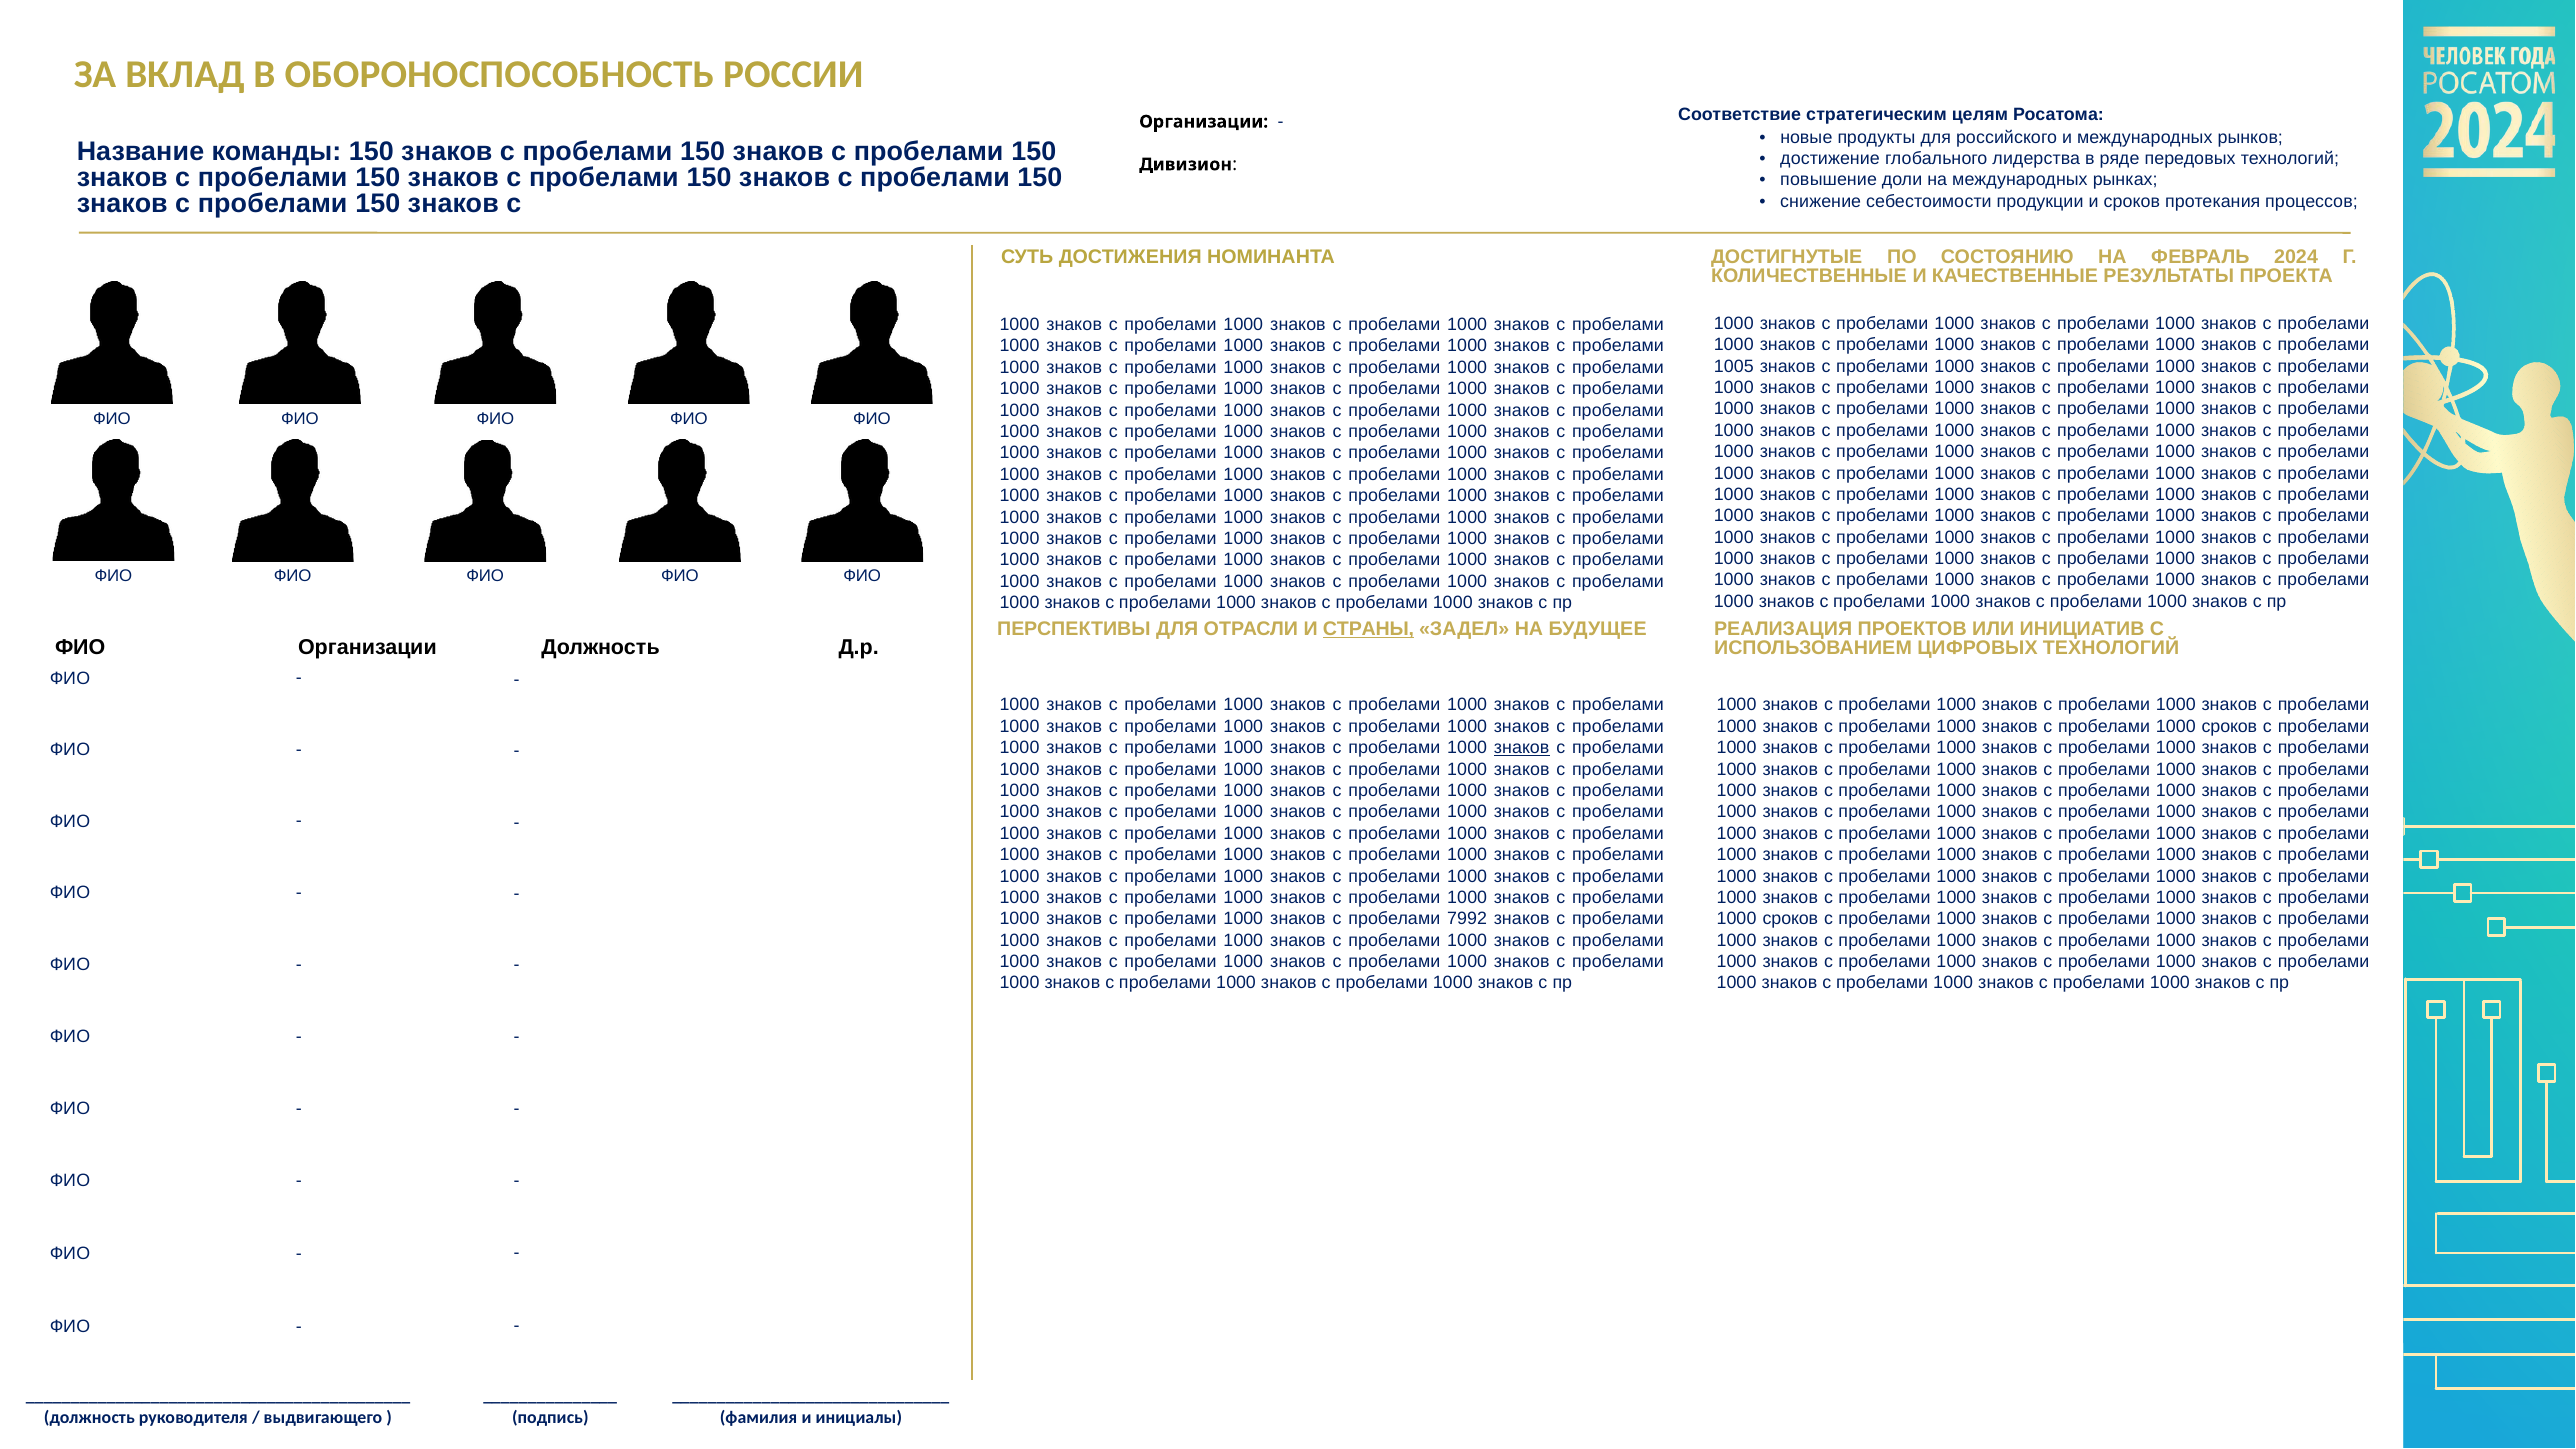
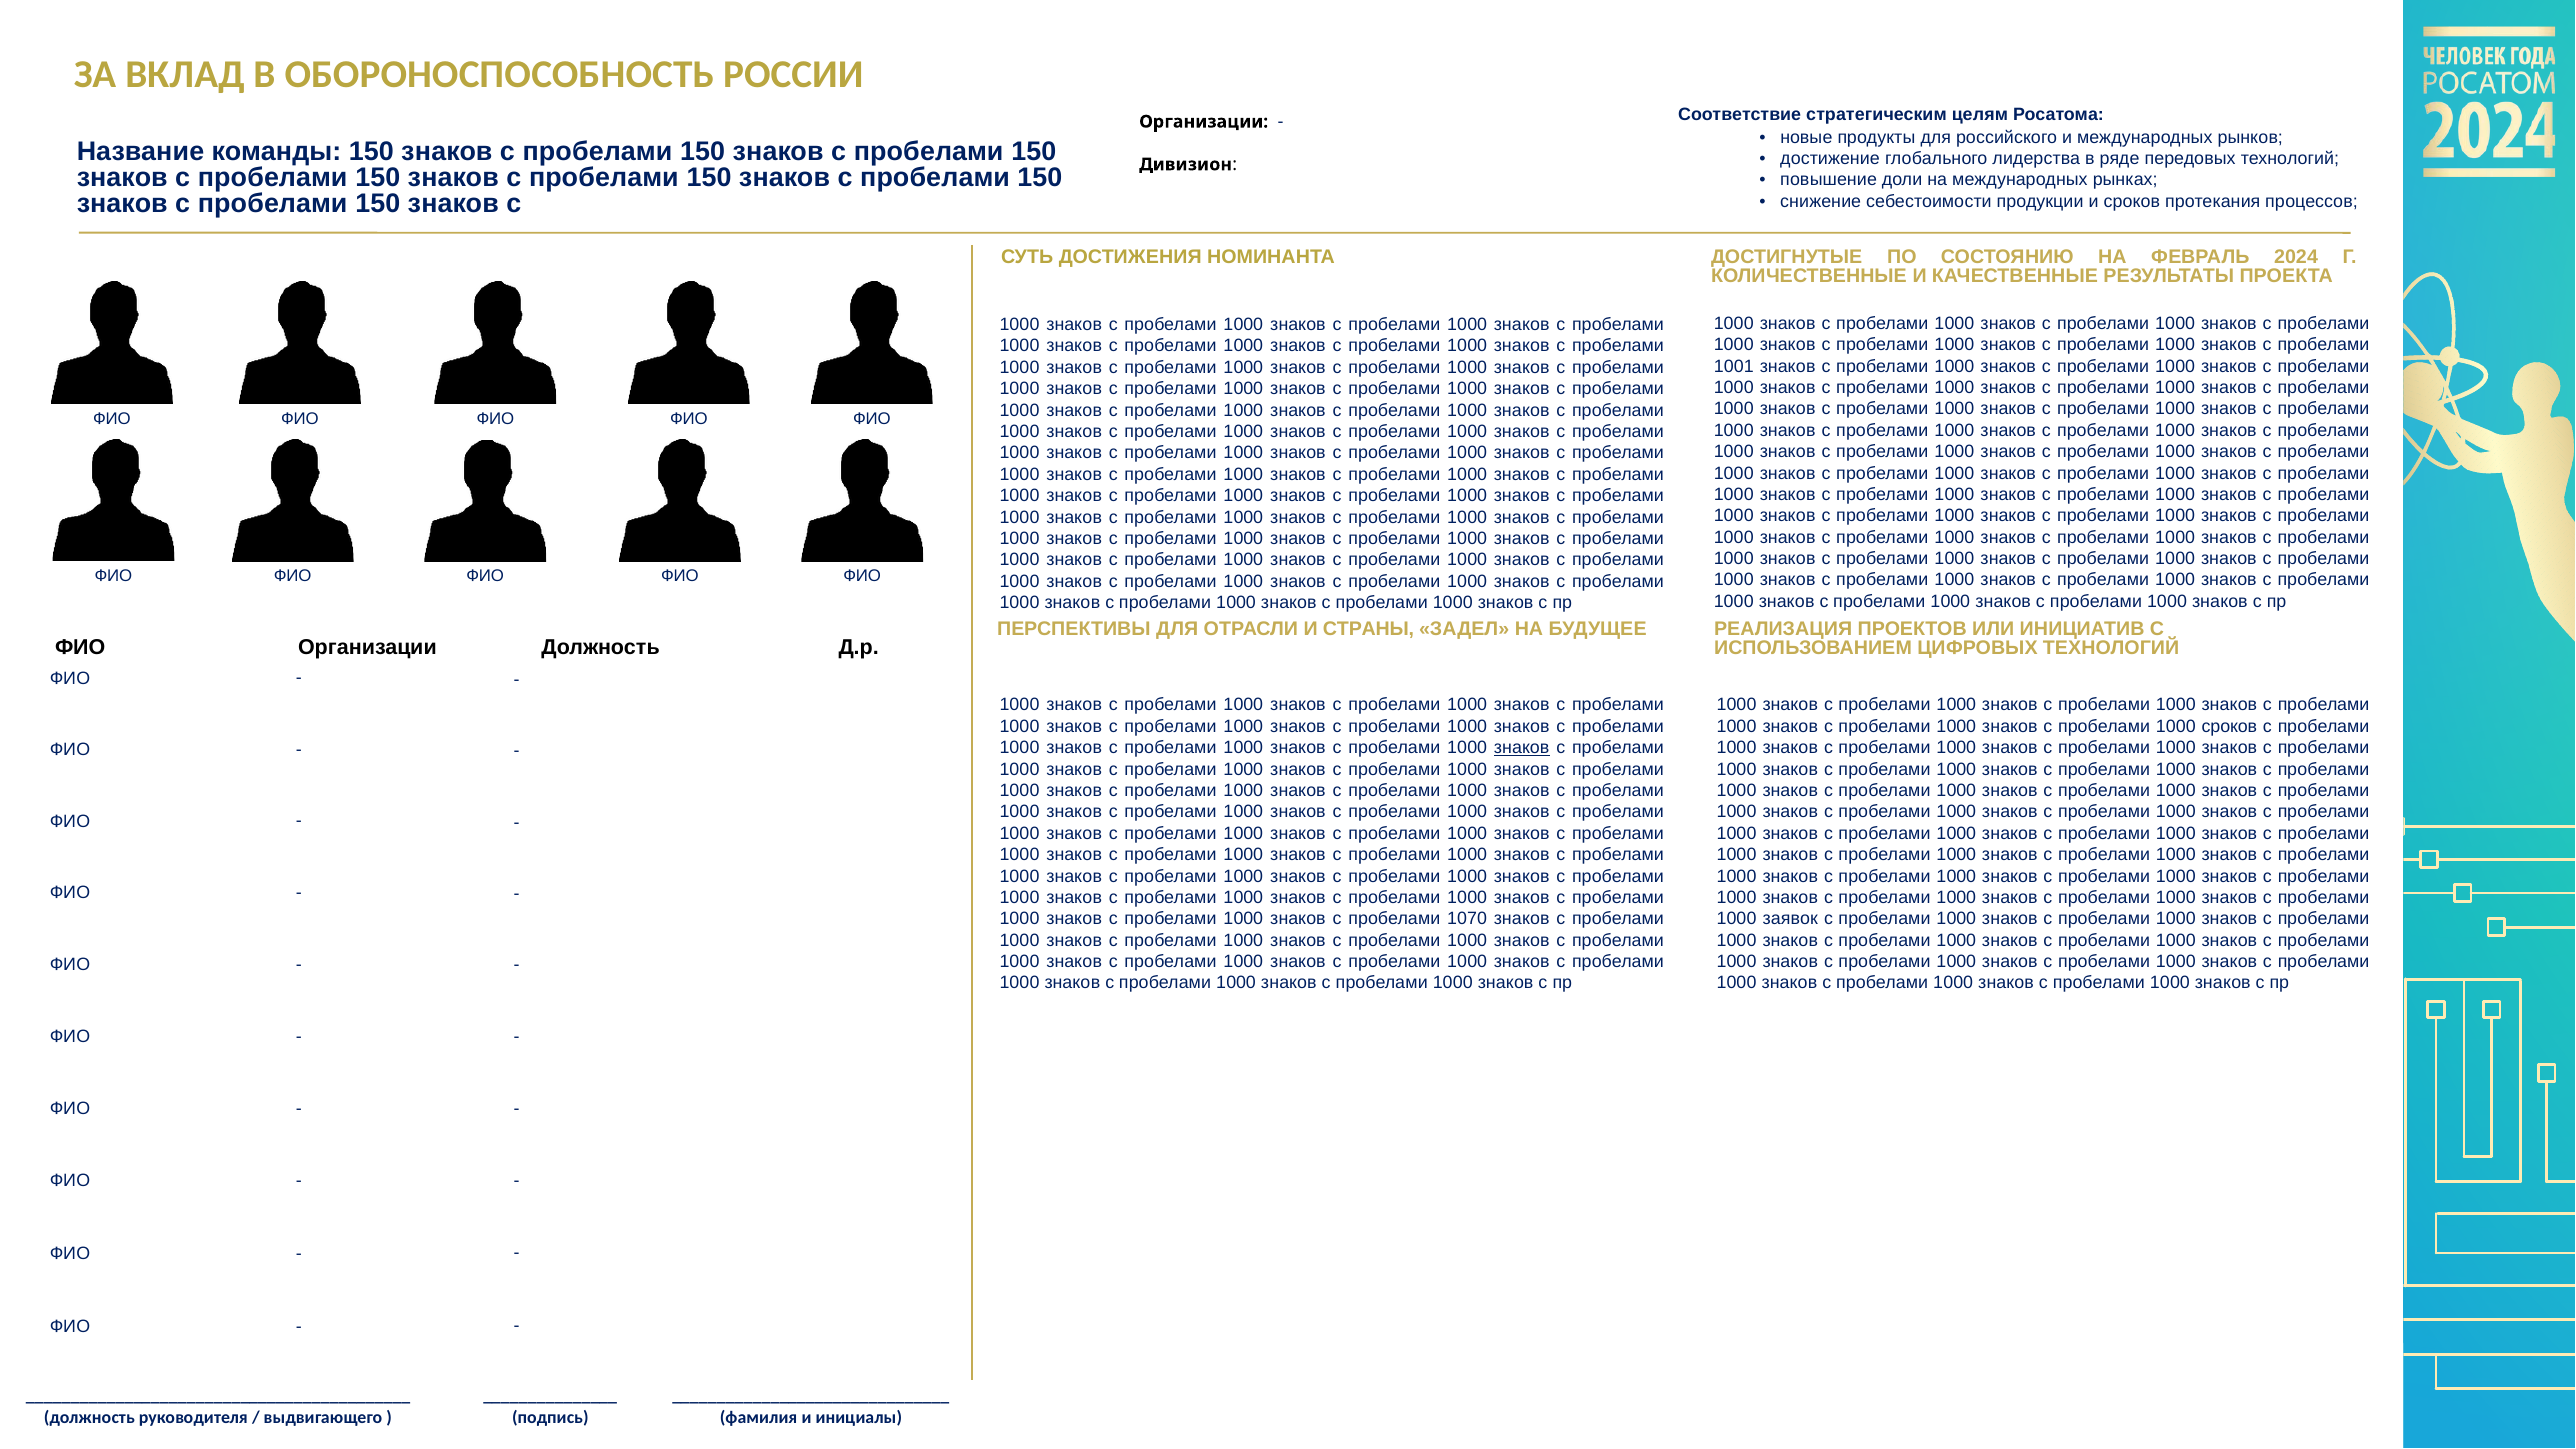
1005: 1005 -> 1001 (1734, 366)
СТРАНЫ underline: present -> none (1369, 629)
7992: 7992 -> 1070 (1467, 919)
сроков: сроков -> заявок (1790, 919)
